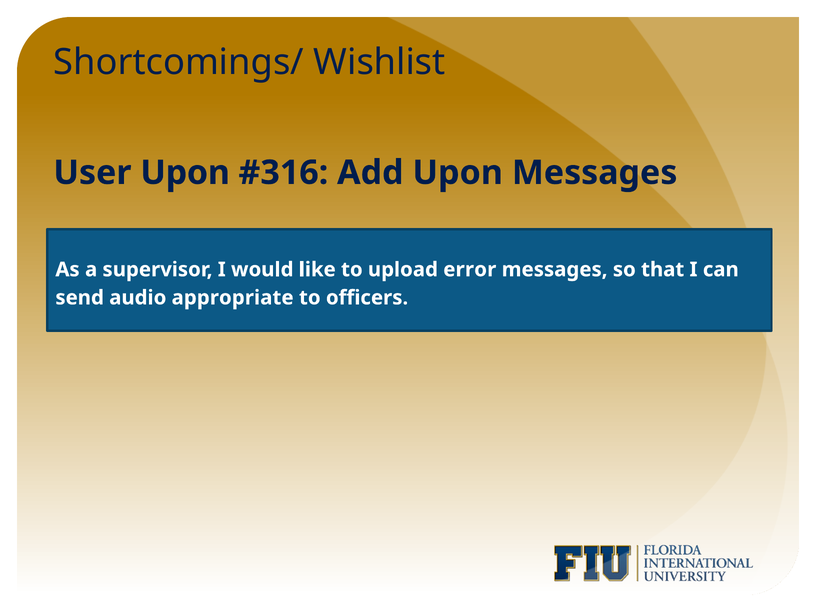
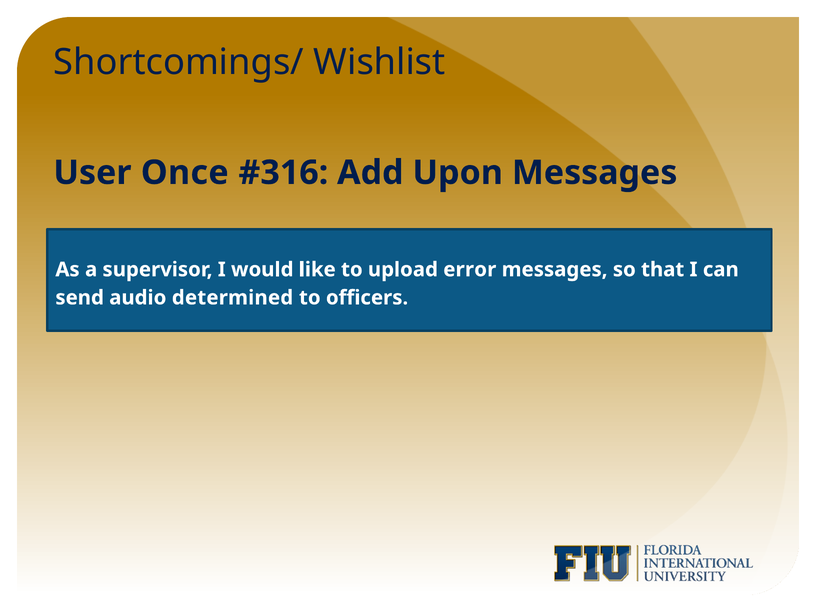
User Upon: Upon -> Once (185, 173)
appropriate: appropriate -> determined (233, 298)
